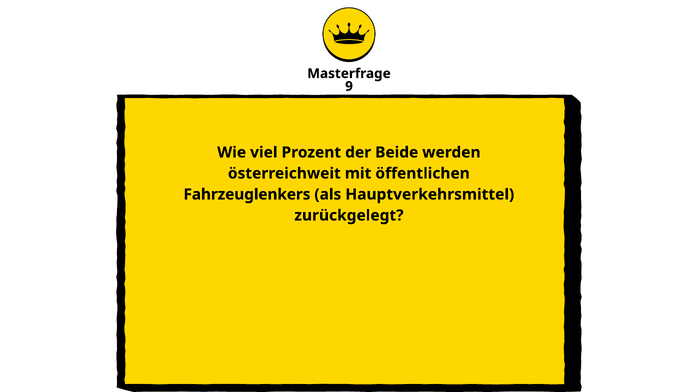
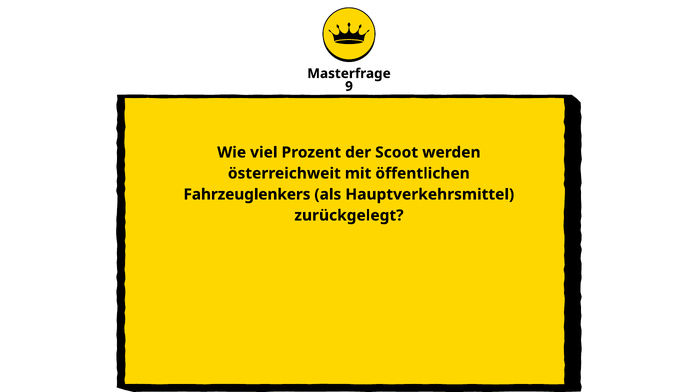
Beide: Beide -> Scoot (397, 153)
